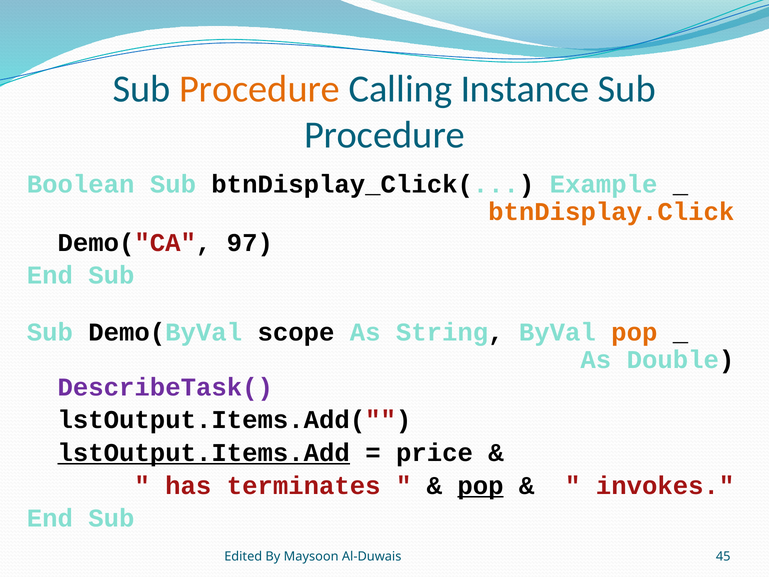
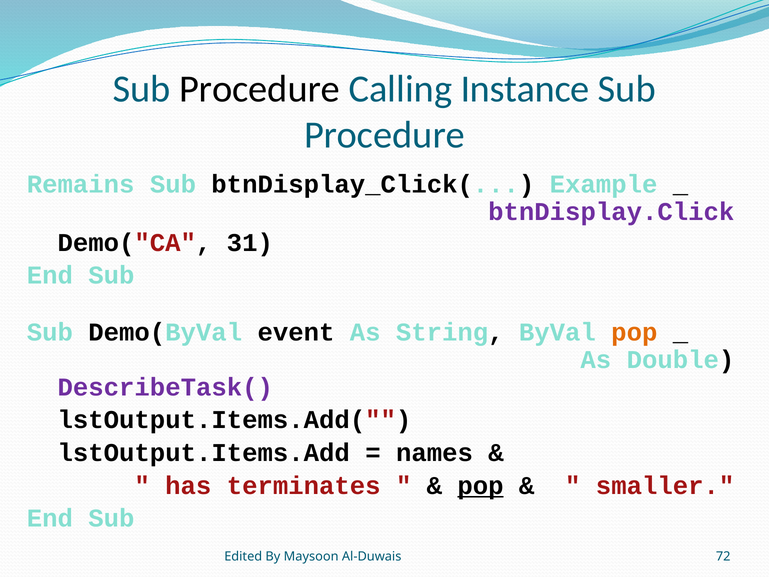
Procedure colour: orange -> black (260, 89)
Boolean: Boolean -> Remains (81, 184)
btnDisplay.Click colour: orange -> purple (611, 212)
97: 97 -> 31 (250, 243)
scope: scope -> event (296, 332)
lstOutput.Items.Add underline: present -> none (204, 453)
price: price -> names (435, 453)
invokes: invokes -> smaller (665, 485)
45: 45 -> 72 (723, 556)
